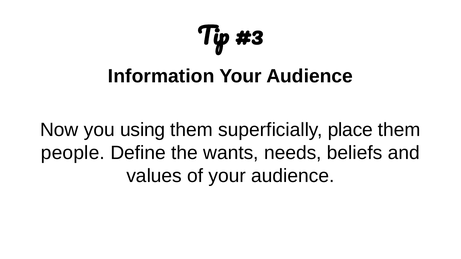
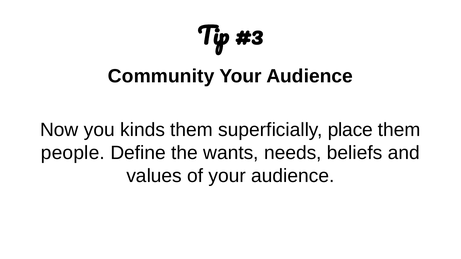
Information: Information -> Community (161, 76)
using: using -> kinds (143, 130)
